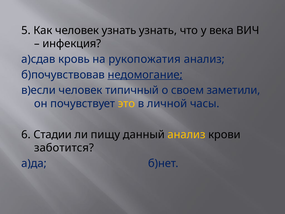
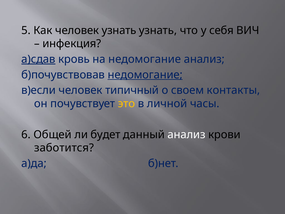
века: века -> себя (221, 30)
а)сдав underline: none -> present (38, 59)
на рукопожатия: рукопожатия -> недомогание (145, 59)
заметили: заметили -> контакты (233, 90)
Стадии: Стадии -> Общей (53, 134)
пищу: пищу -> будет (105, 134)
анализ colour: yellow -> white (187, 134)
